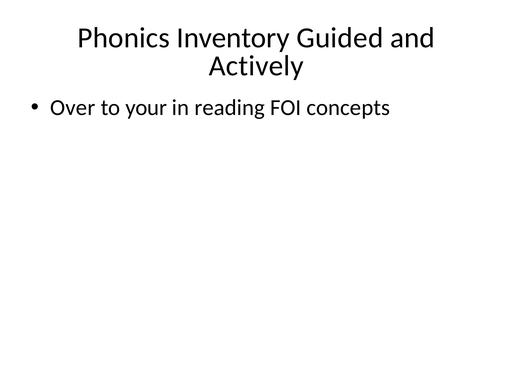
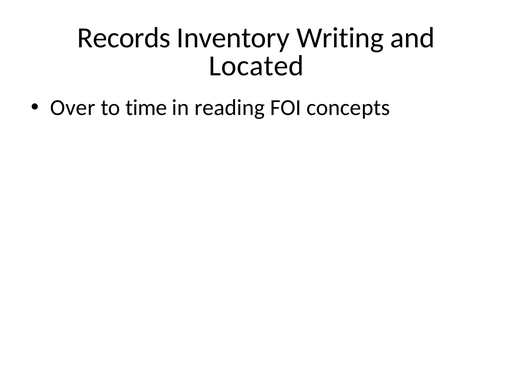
Phonics: Phonics -> Records (124, 38)
Guided: Guided -> Writing (340, 38)
Actively: Actively -> Located (256, 66)
your: your -> time (146, 108)
